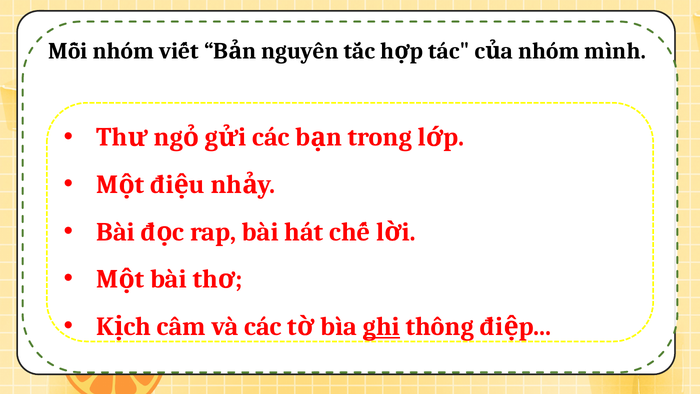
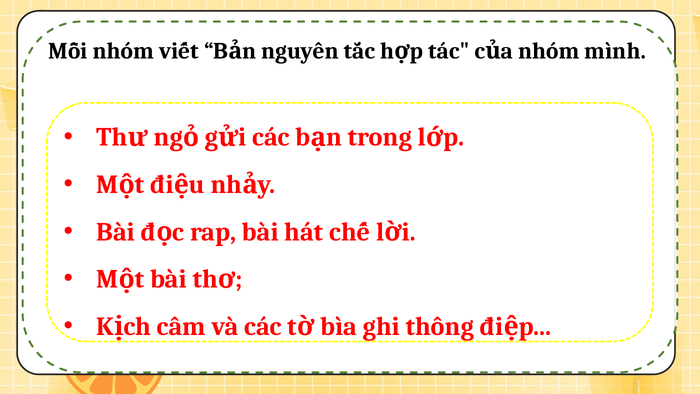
ghi underline: present -> none (381, 326)
